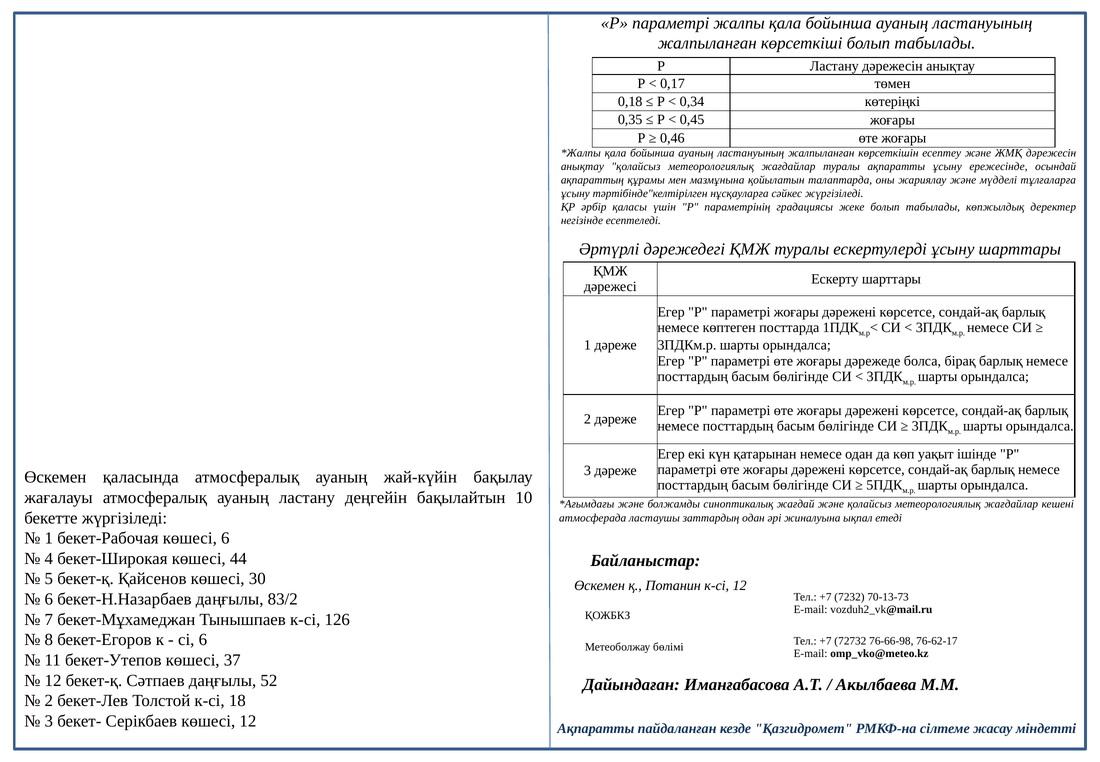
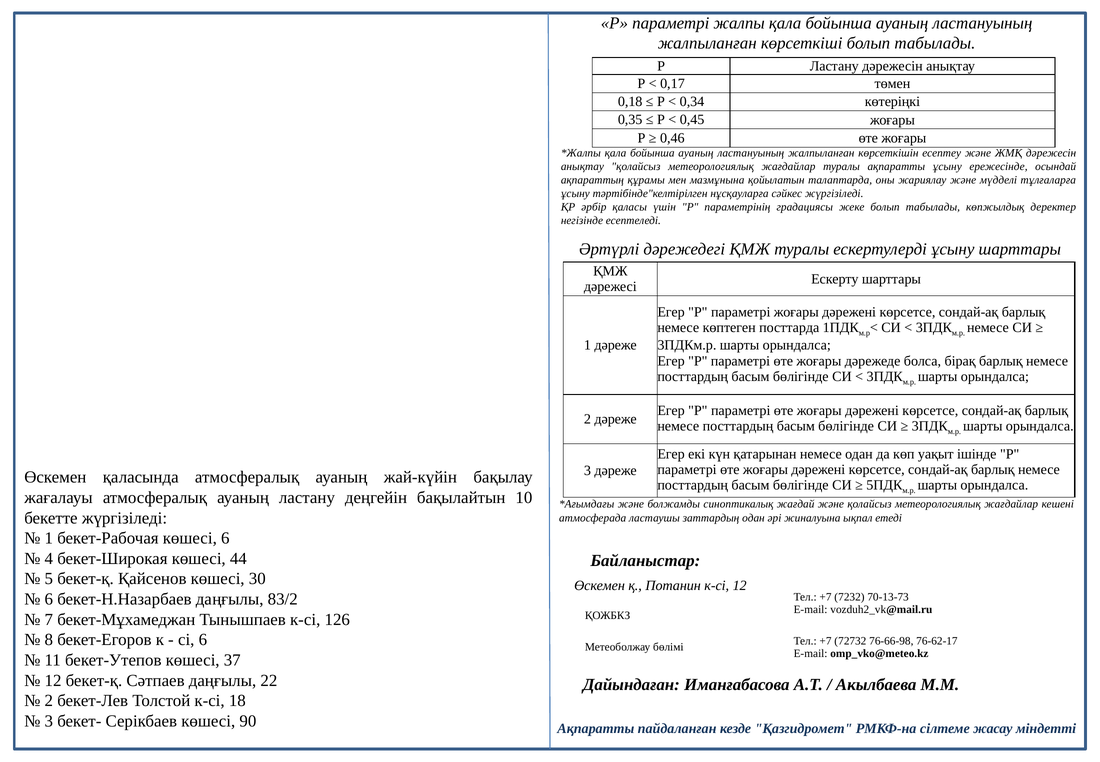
52: 52 -> 22 (269, 680)
көшесі 12: 12 -> 90 (248, 721)
